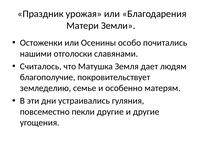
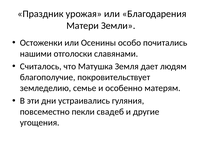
пекли другие: другие -> свадеб (110, 112)
